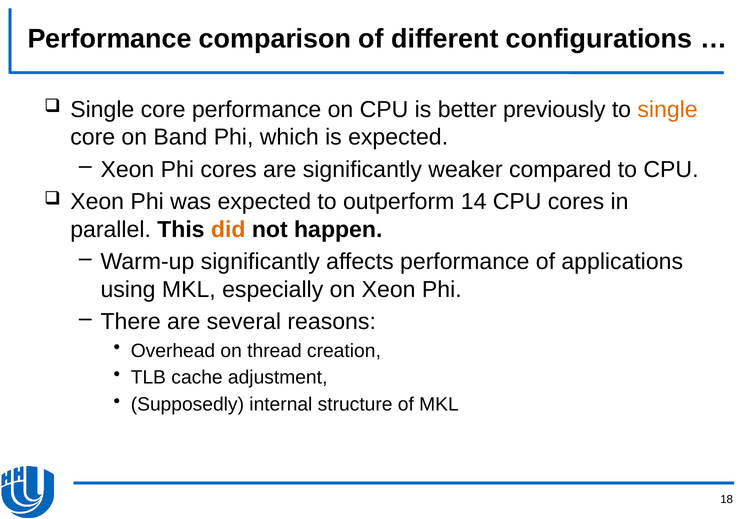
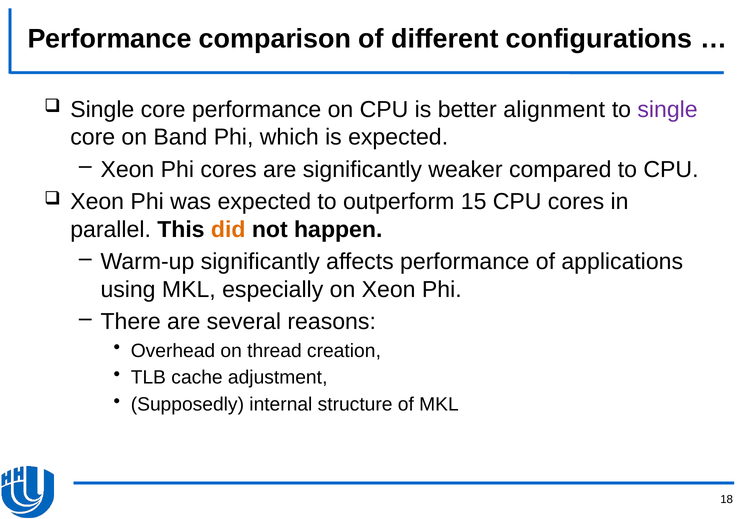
previously: previously -> alignment (554, 109)
single colour: orange -> purple (668, 109)
14: 14 -> 15 (474, 202)
